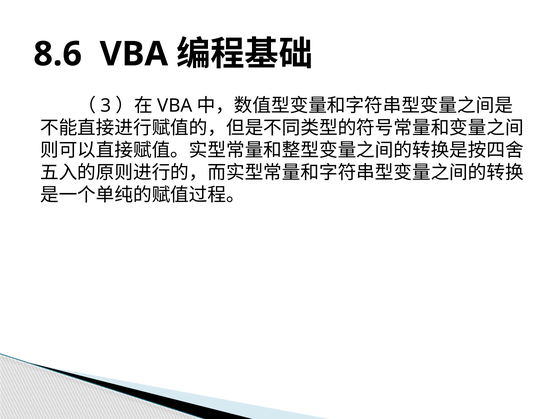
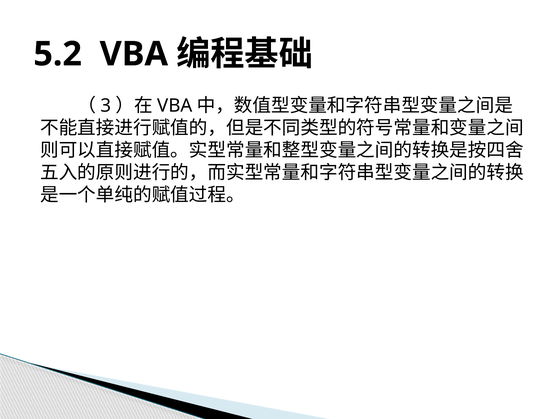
8.6: 8.6 -> 5.2 (58, 54)
